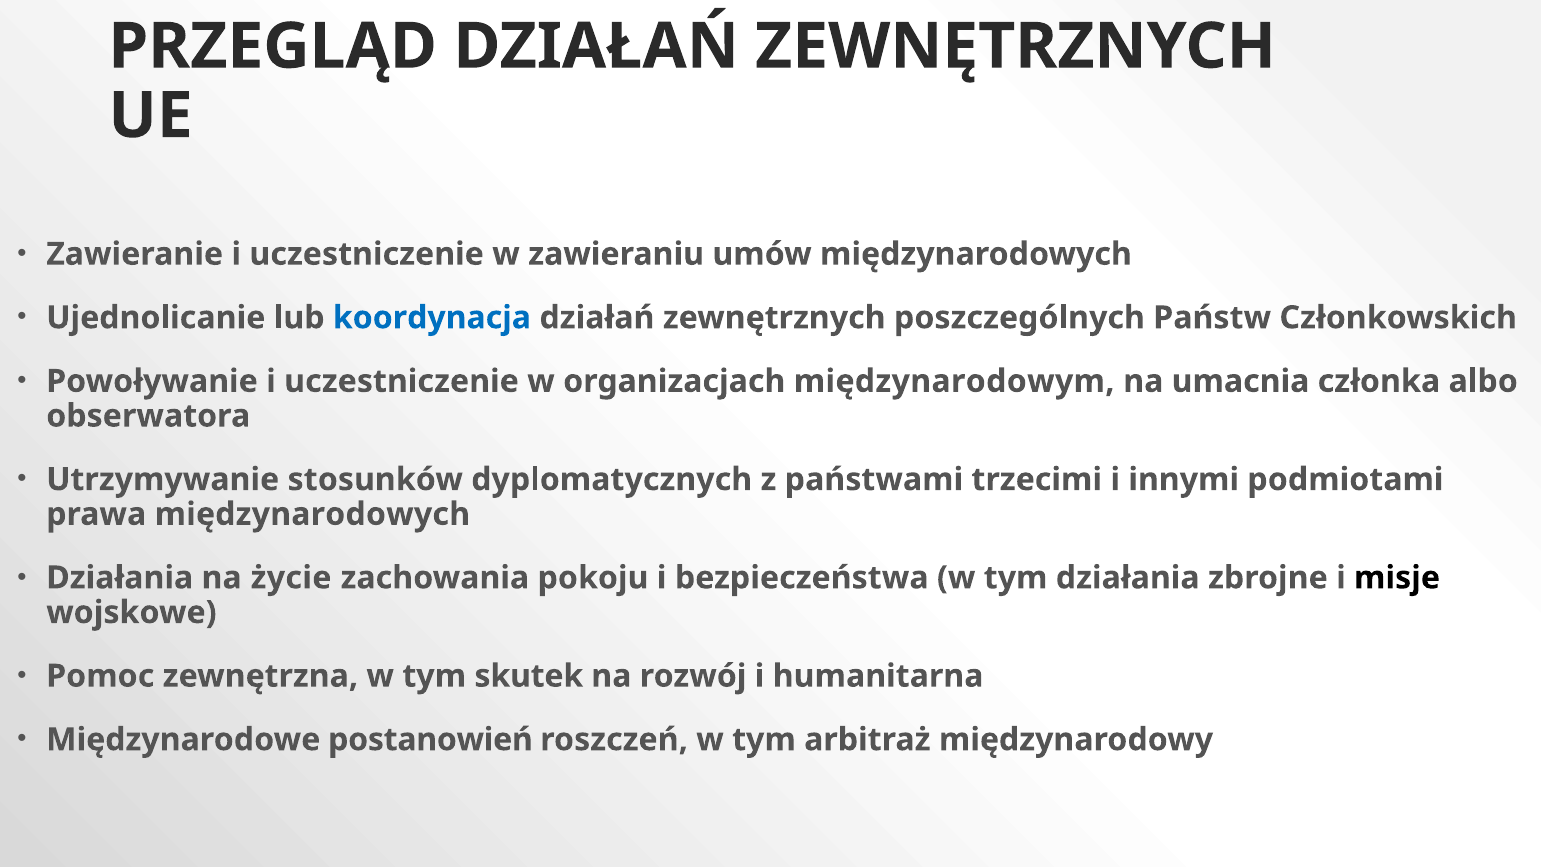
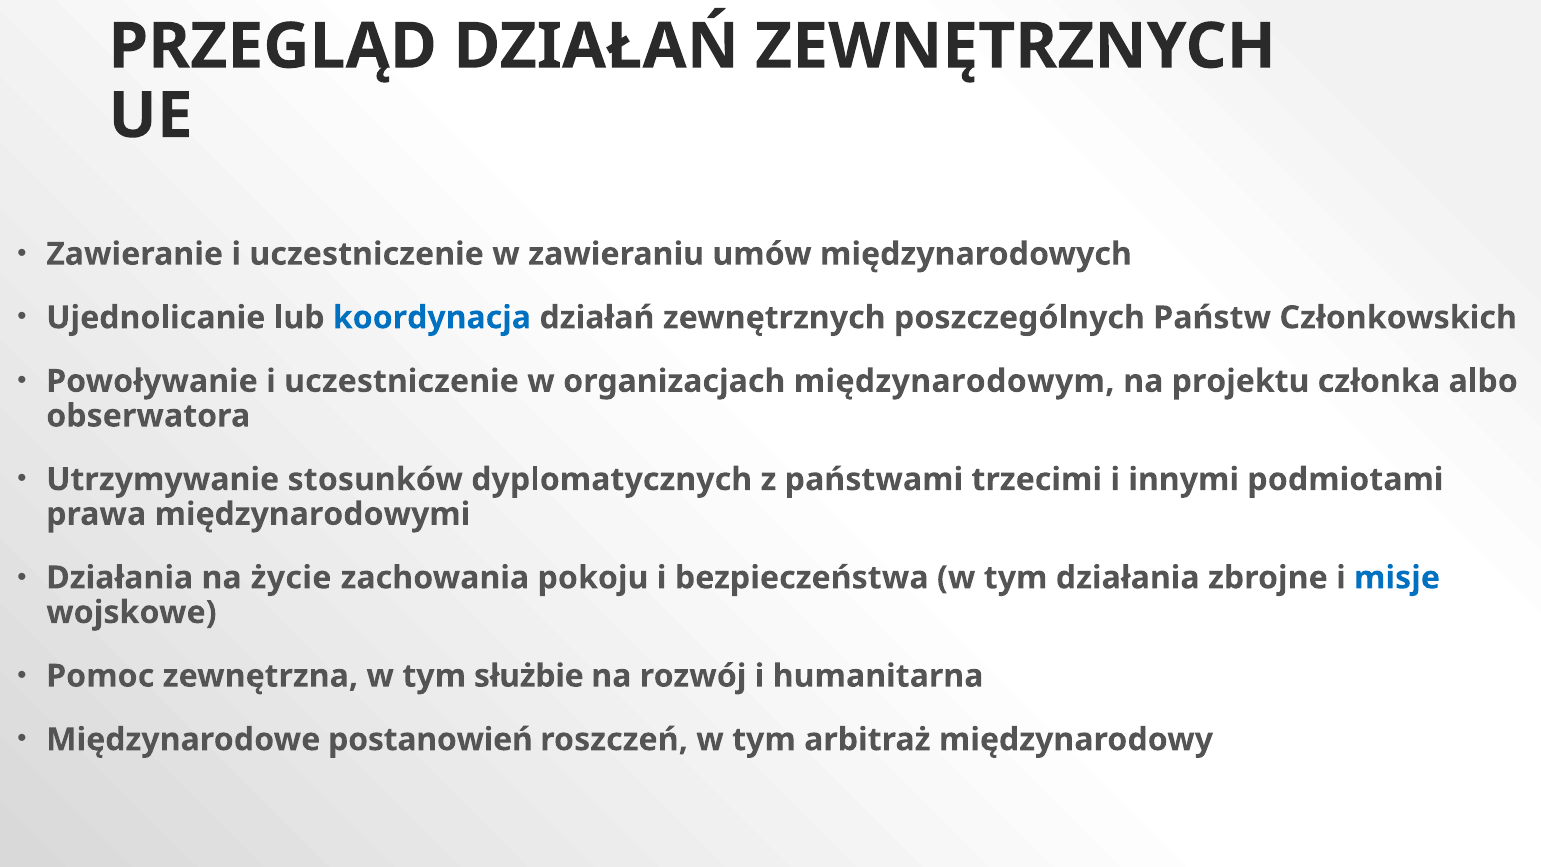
umacnia: umacnia -> projektu (1241, 381)
prawa międzynarodowych: międzynarodowych -> międzynarodowymi (312, 514)
misje colour: black -> blue (1397, 578)
skutek: skutek -> służbie (529, 676)
